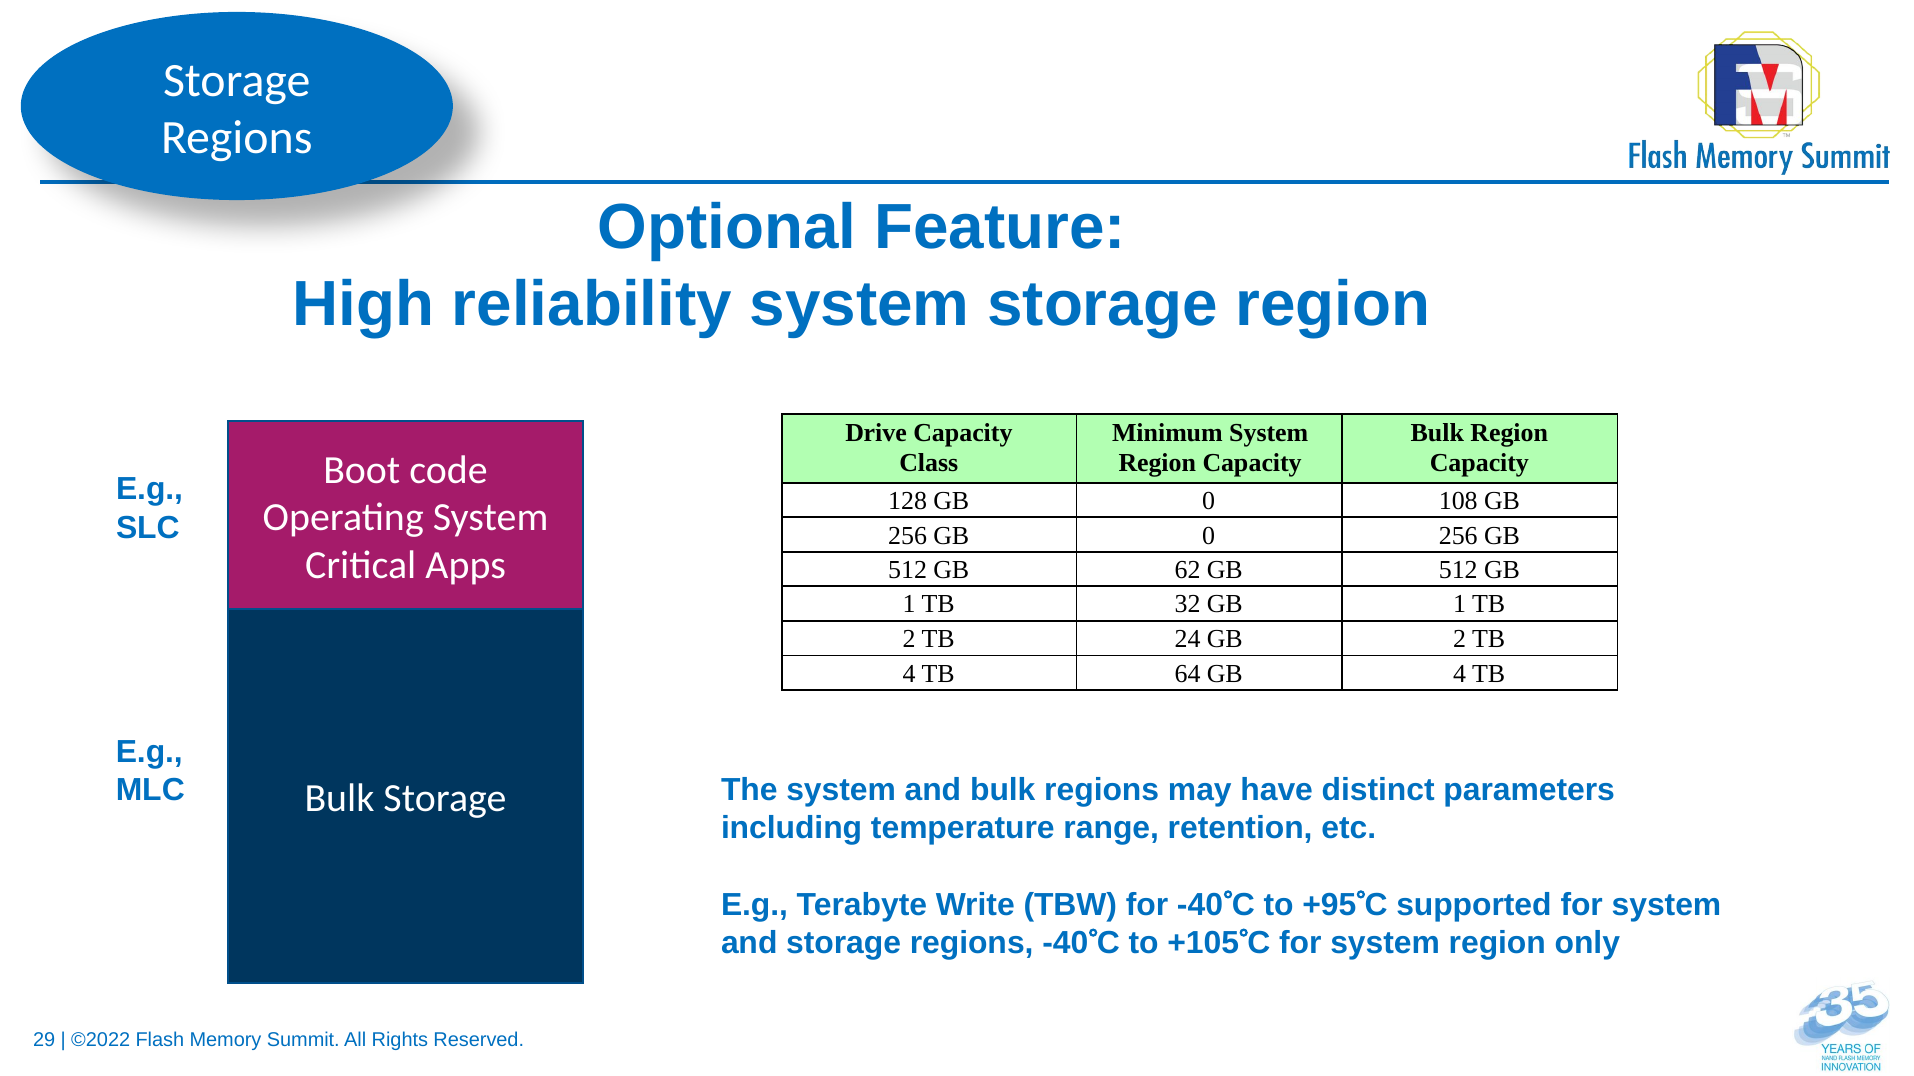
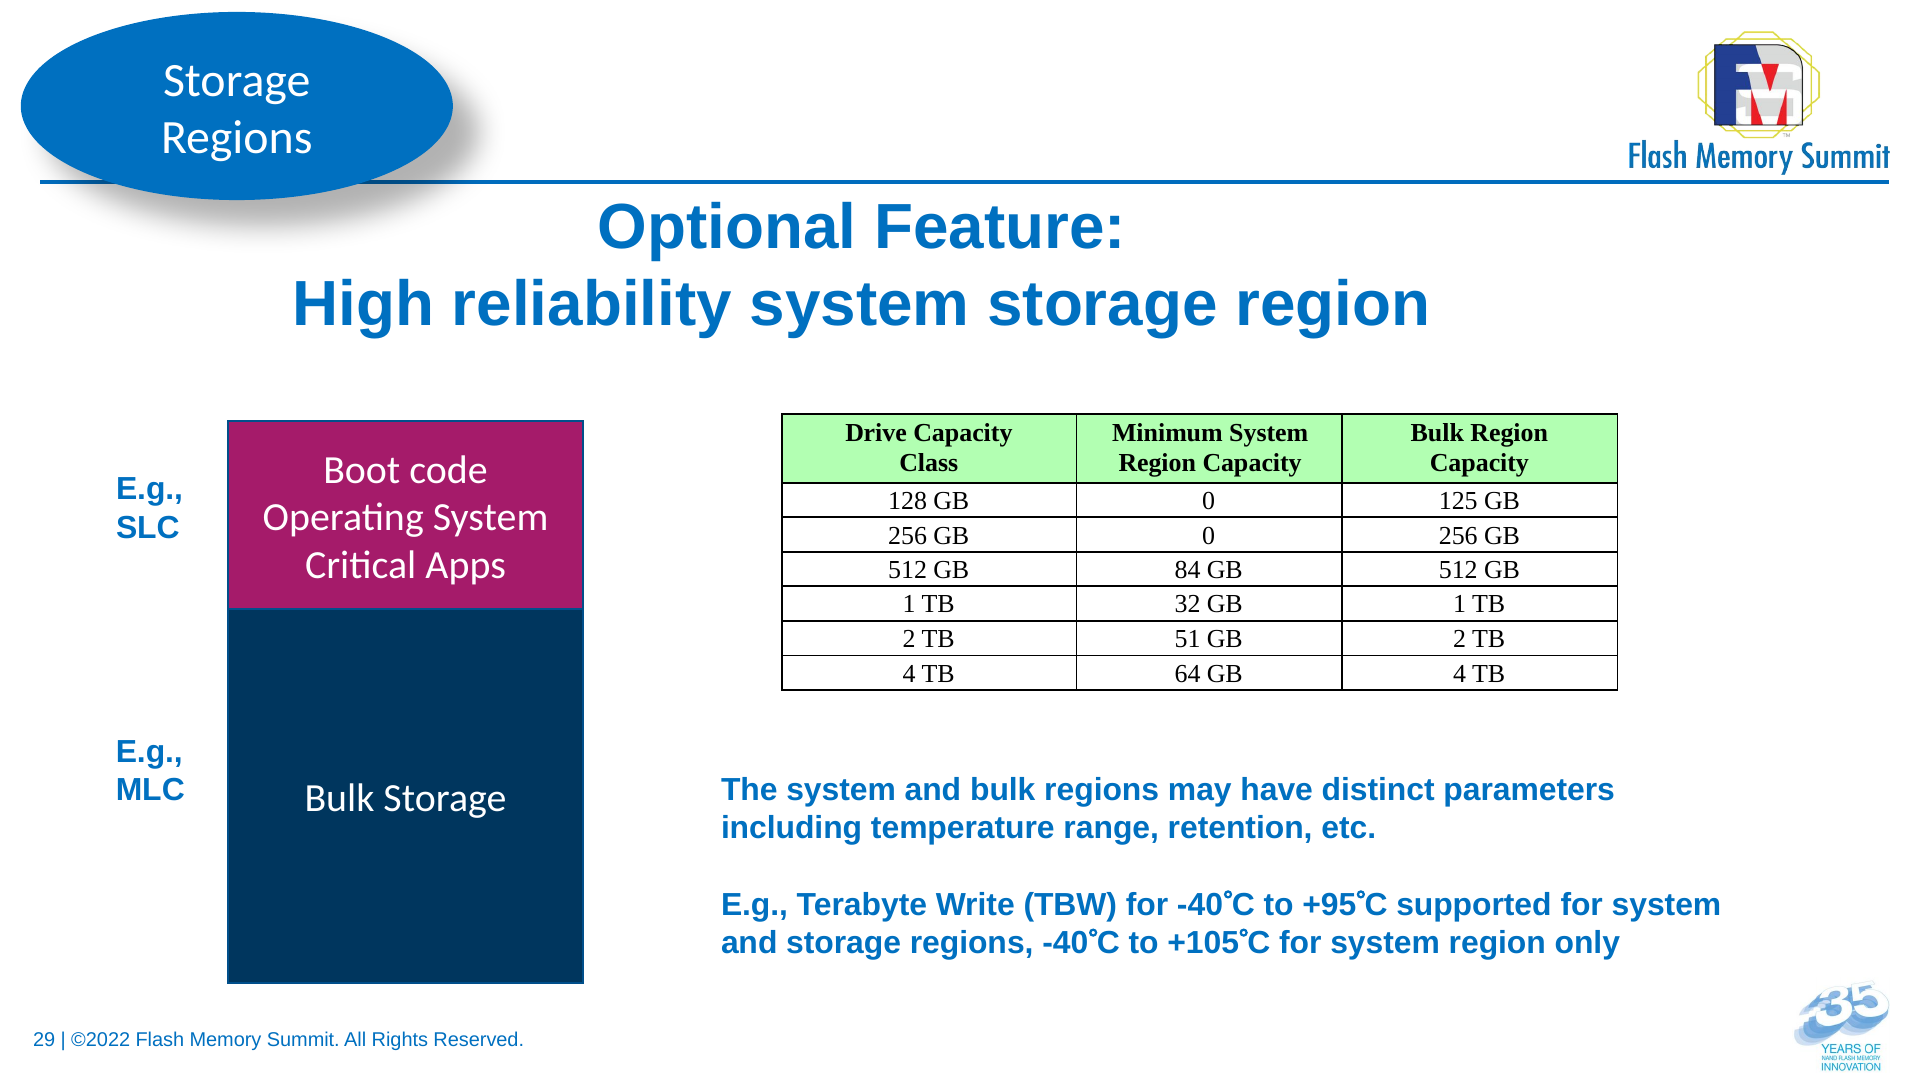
108: 108 -> 125 (1458, 501)
62: 62 -> 84 (1188, 570)
24: 24 -> 51 (1188, 640)
